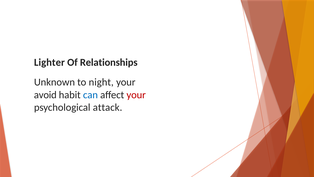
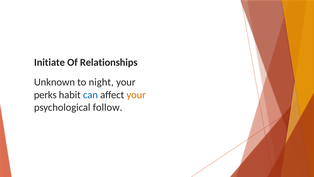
Lighter: Lighter -> Initiate (49, 62)
avoid: avoid -> perks (45, 95)
your colour: red -> orange (136, 95)
attack: attack -> follow (108, 107)
